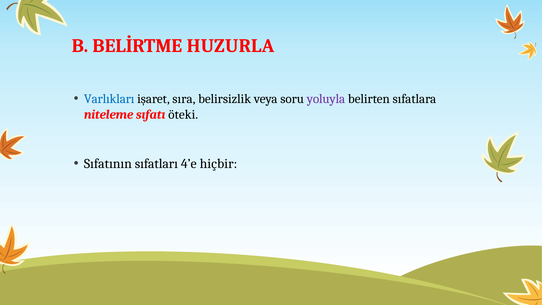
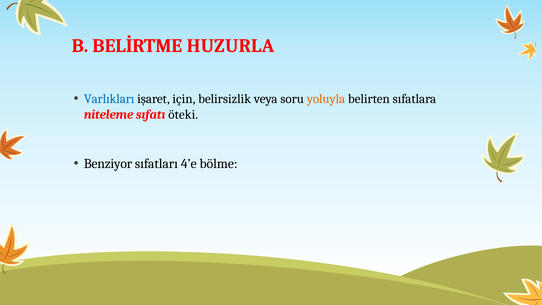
sıra: sıra -> için (184, 99)
yoluyla colour: purple -> orange (326, 99)
Sıfatının: Sıfatının -> Benziyor (108, 164)
hiçbir: hiçbir -> bölme (219, 164)
